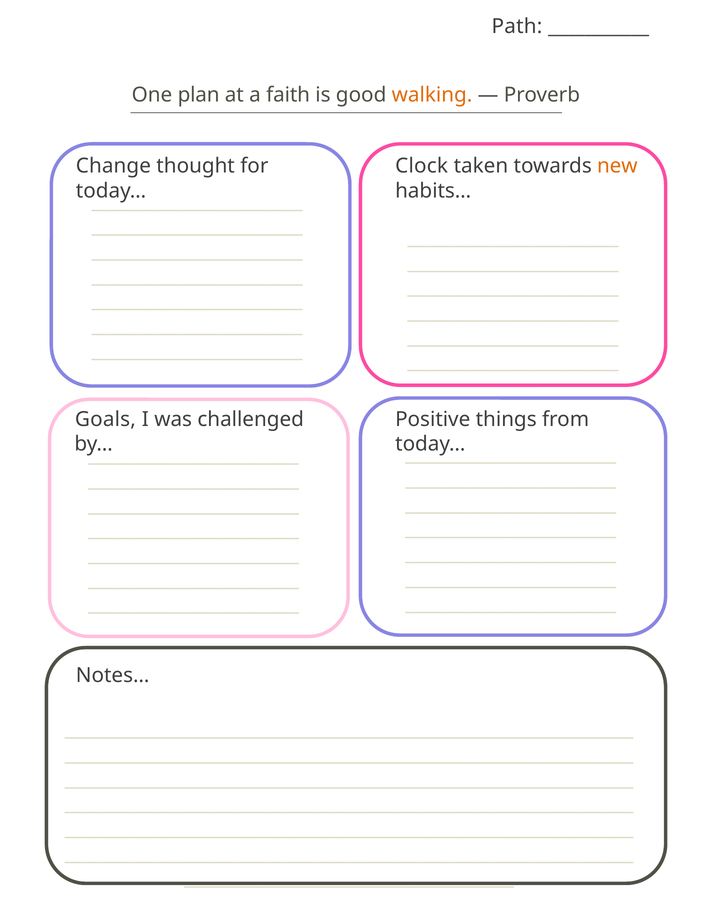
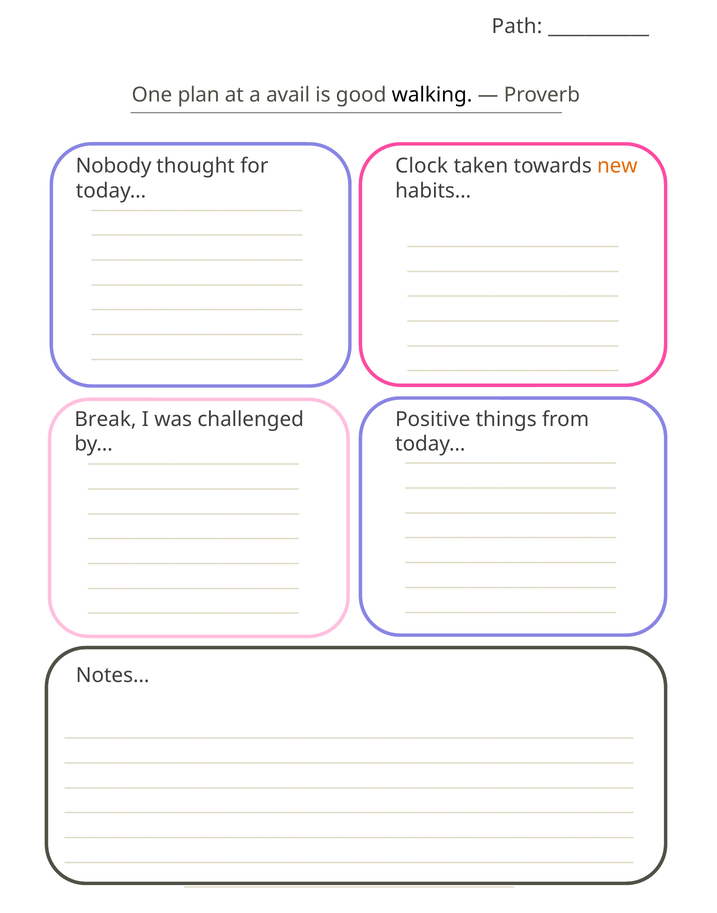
faith: faith -> avail (288, 95)
walking colour: orange -> black (432, 95)
Change: Change -> Nobody (114, 166)
Goals: Goals -> Break (105, 419)
